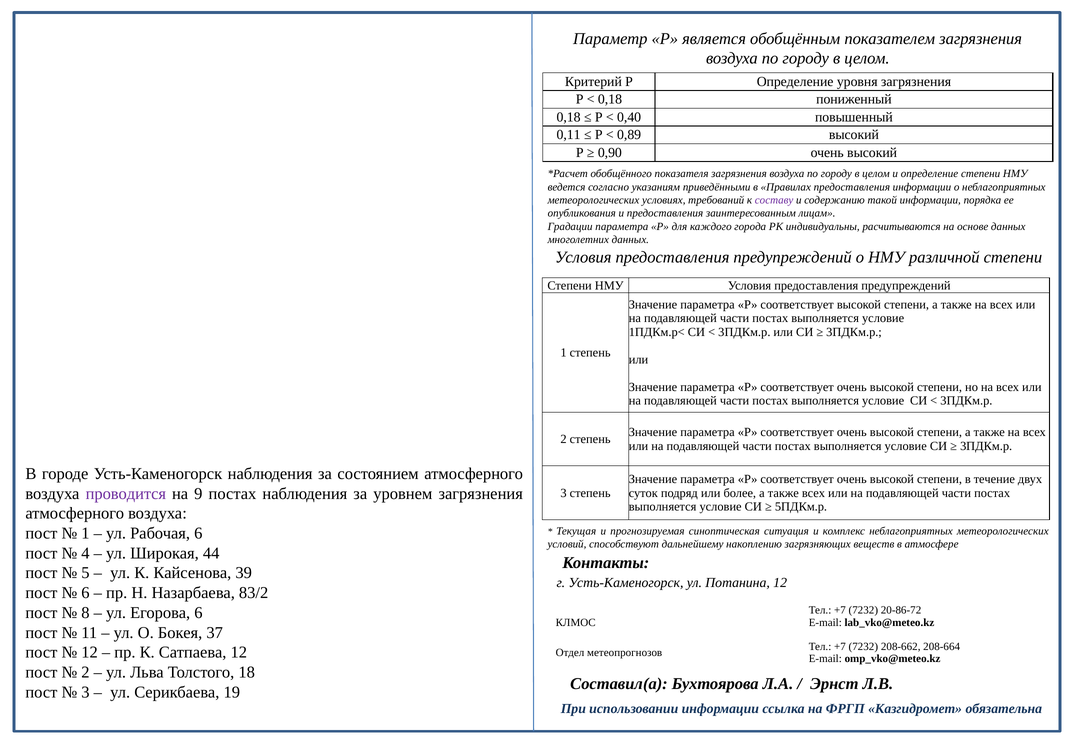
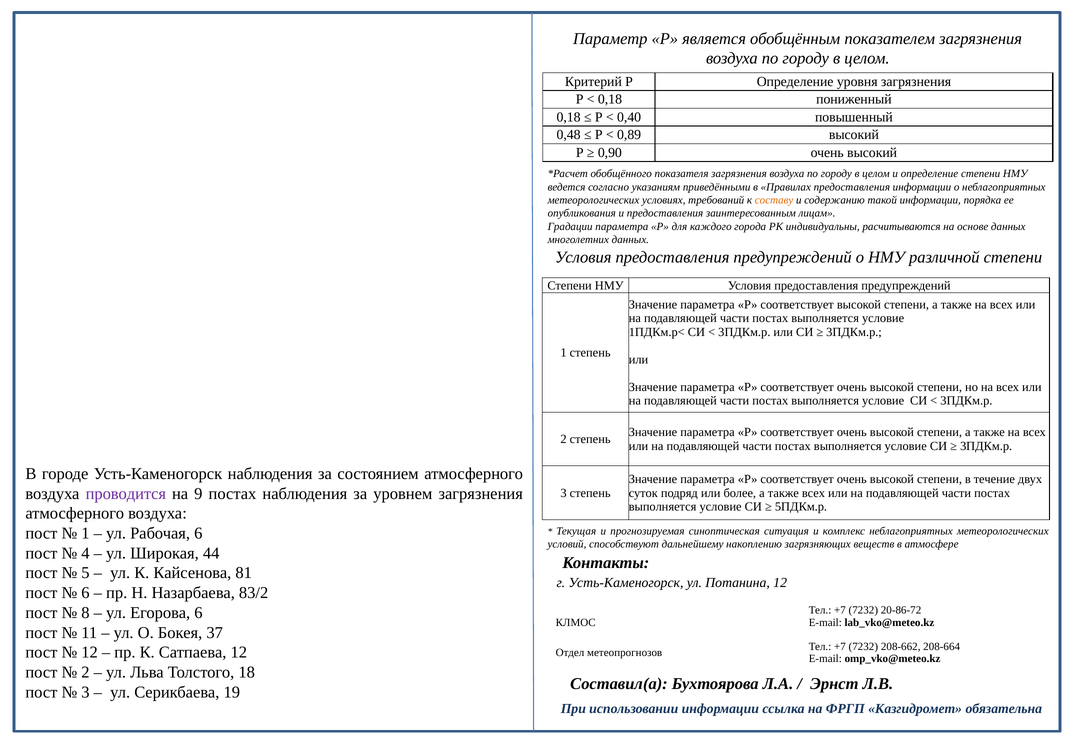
0,11: 0,11 -> 0,48 (569, 135)
составу colour: purple -> orange (774, 200)
39: 39 -> 81 (244, 573)
